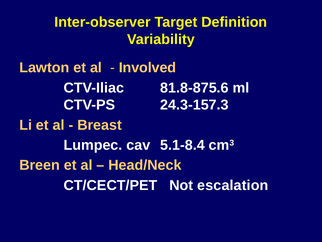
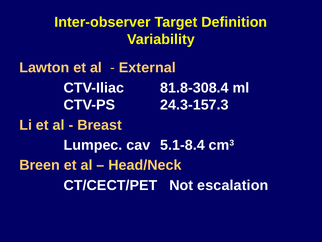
Involved: Involved -> External (147, 68)
81.8-875.6: 81.8-875.6 -> 81.8-308.4 (194, 88)
